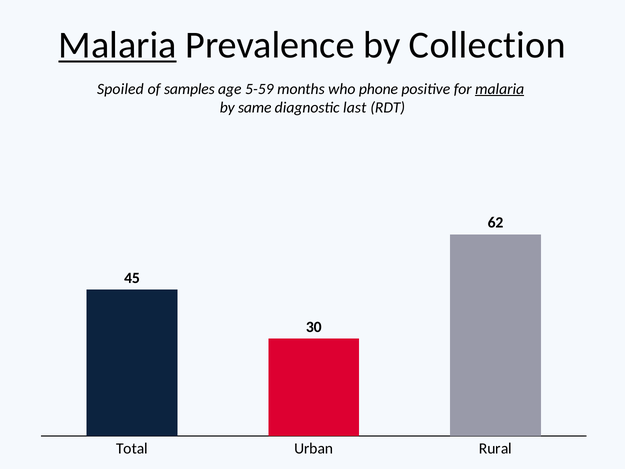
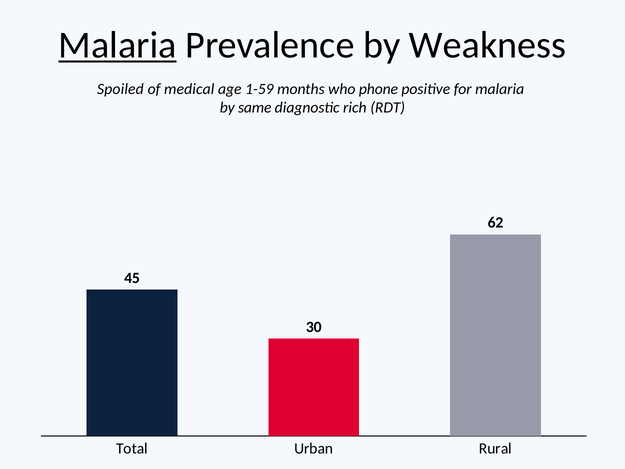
Collection: Collection -> Weakness (487, 45)
samples: samples -> medical (189, 89)
5-59: 5-59 -> 1-59 (259, 89)
malaria underline: present -> none (500, 89)
last: last -> rich (355, 108)
